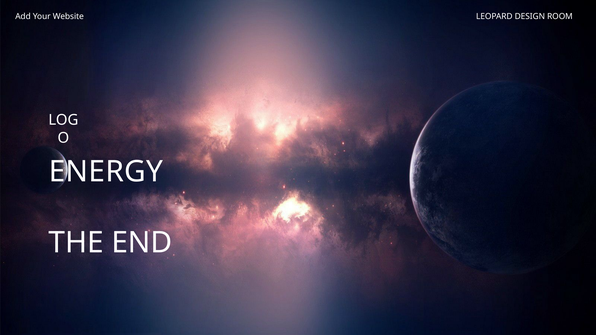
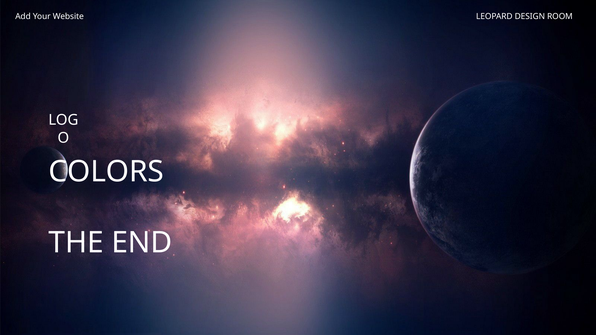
ENERGY: ENERGY -> COLORS (106, 172)
